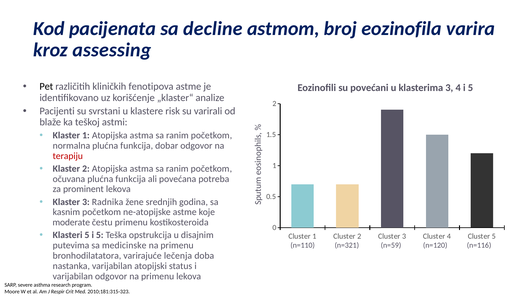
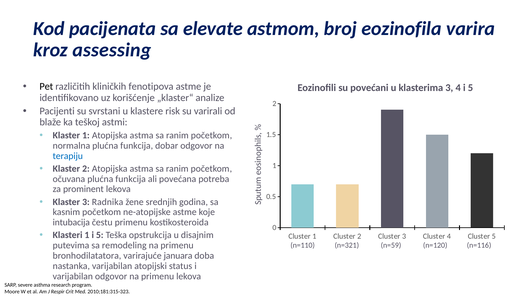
decline: decline -> elevate (213, 29)
terapiju colour: red -> blue (68, 156)
moderate: moderate -> intubacija (71, 223)
Klasteri 5: 5 -> 1 (87, 236)
medicinske: medicinske -> remodeling (124, 246)
lečenja: lečenja -> januara (178, 256)
